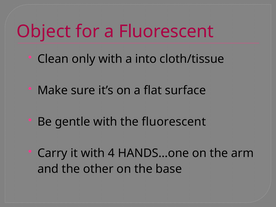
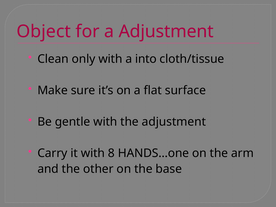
a Fluorescent: Fluorescent -> Adjustment (166, 31)
the fluorescent: fluorescent -> adjustment (174, 122)
4: 4 -> 8 (111, 153)
